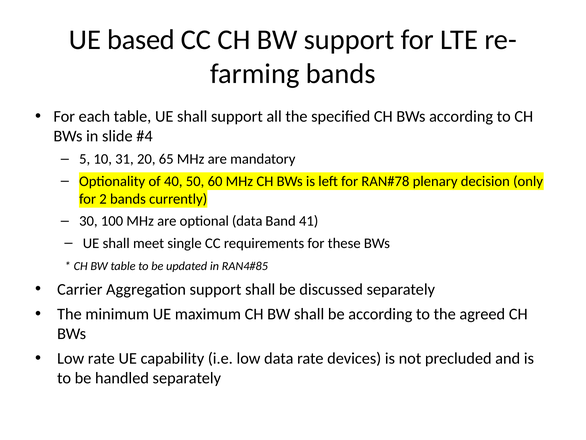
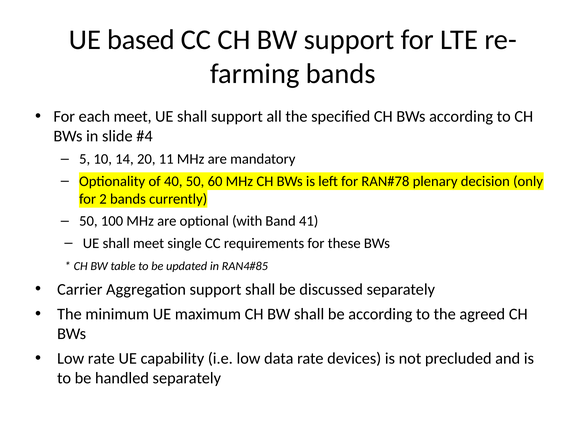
each table: table -> meet (133, 116)
31: 31 -> 14 (124, 159)
65: 65 -> 11 (166, 159)
30: 30 -> 50 (88, 221)
optional data: data -> with (247, 221)
